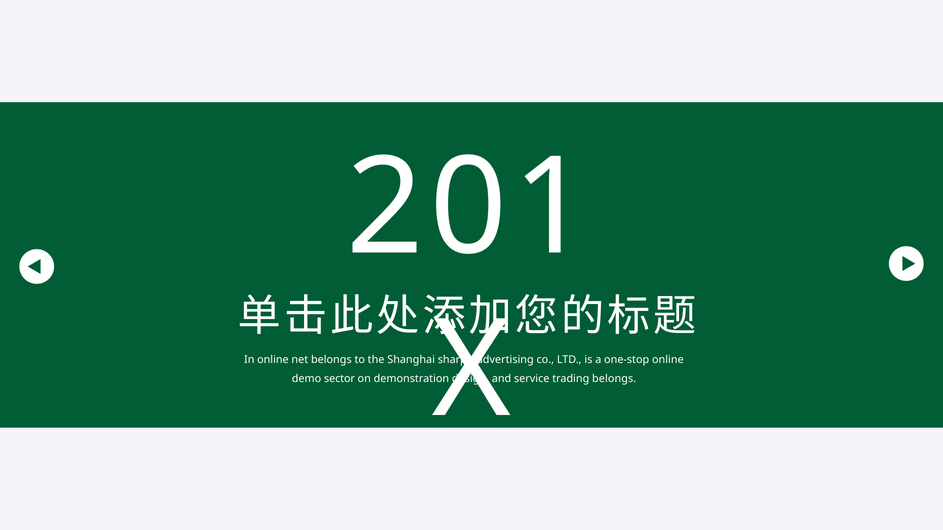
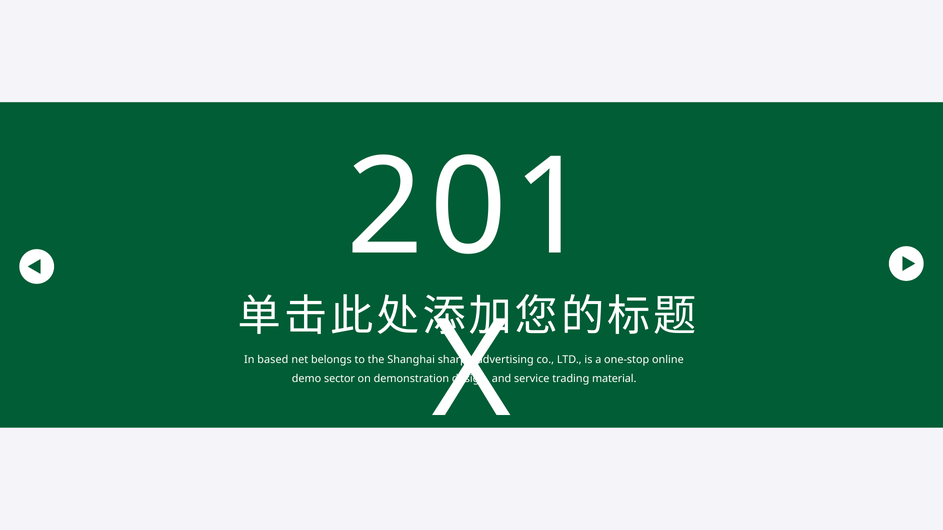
In online: online -> based (273, 360)
trading belongs: belongs -> material (614, 379)
